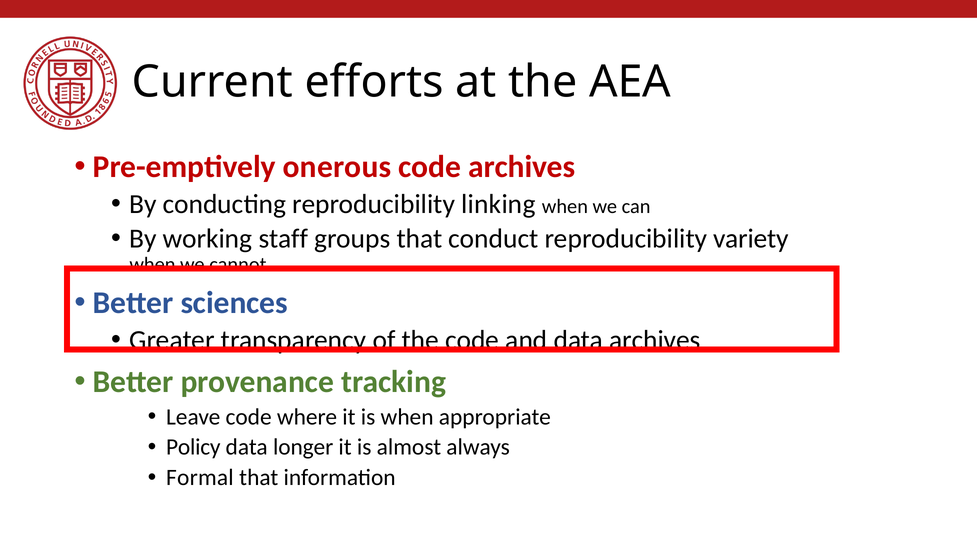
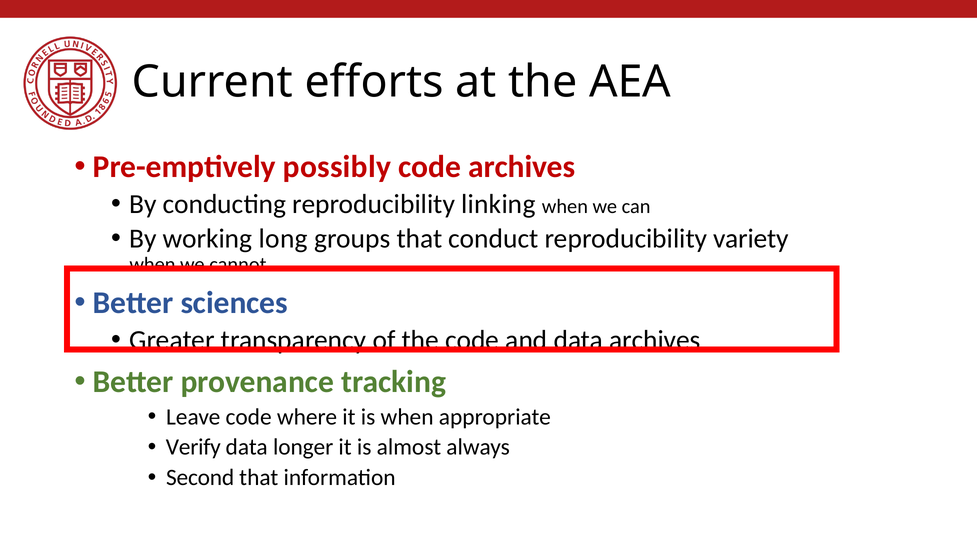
onerous: onerous -> possibly (337, 167)
staff: staff -> long (283, 239)
Policy: Policy -> Verify (193, 447)
Formal: Formal -> Second (200, 477)
